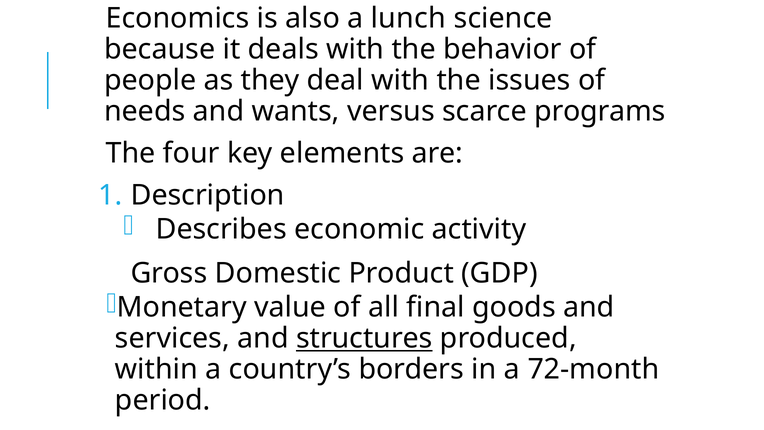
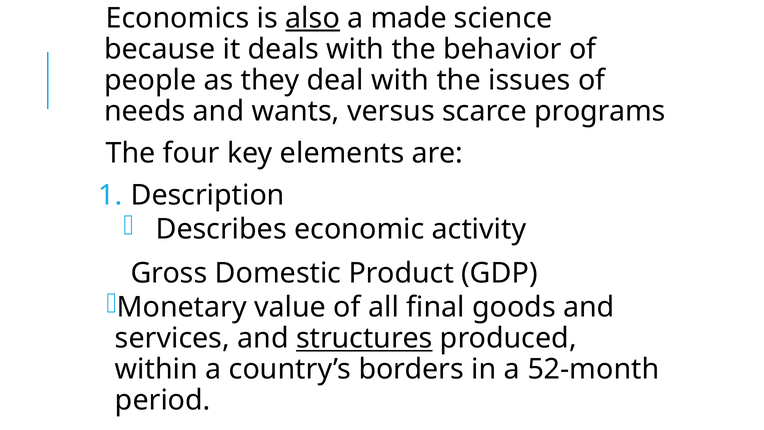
also underline: none -> present (313, 18)
lunch: lunch -> made (409, 18)
72-month: 72-month -> 52-month (593, 369)
